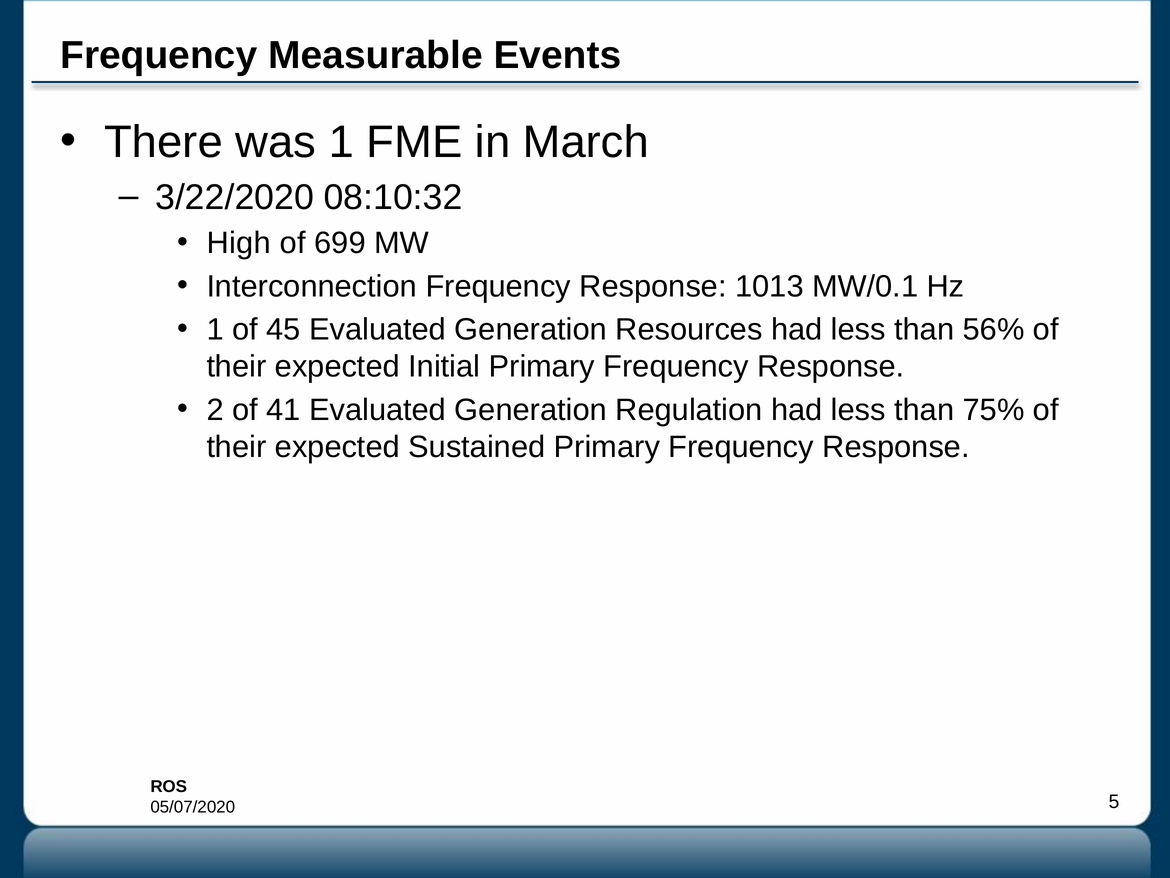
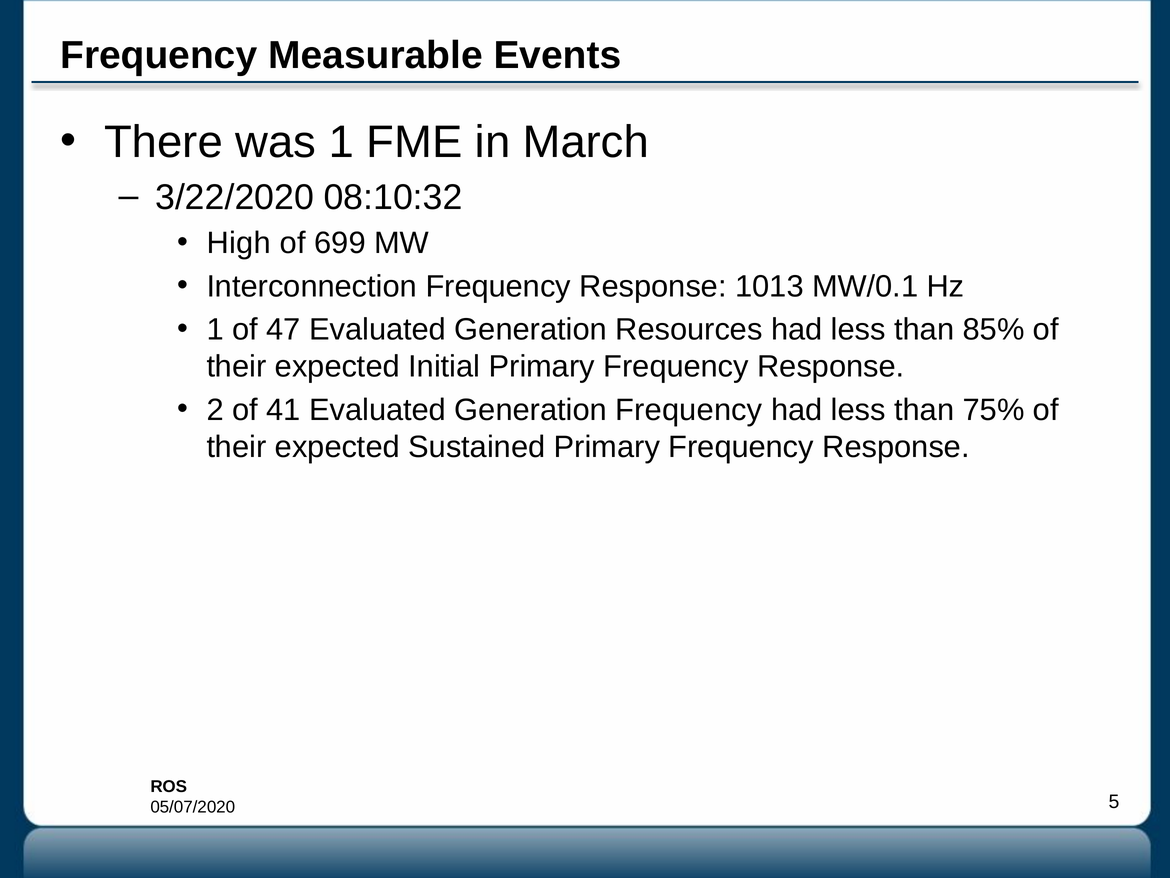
45: 45 -> 47 (283, 329)
56%: 56% -> 85% (994, 329)
Generation Regulation: Regulation -> Frequency (689, 410)
